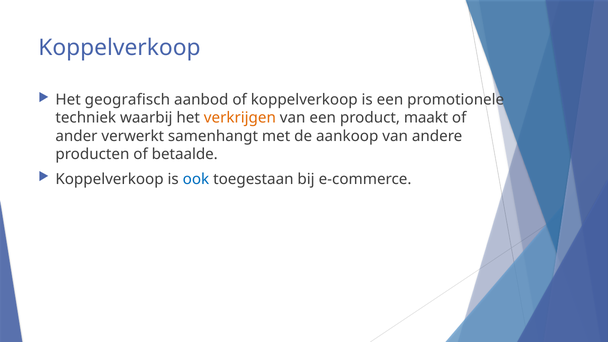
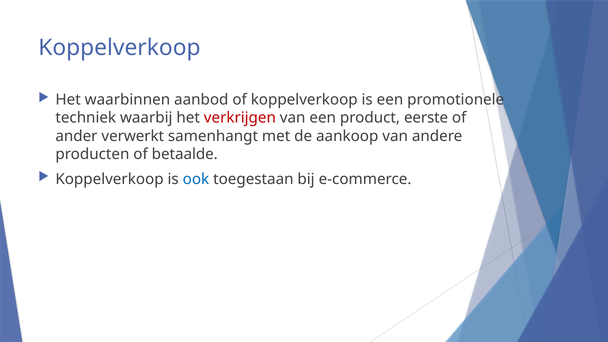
geografisch: geografisch -> waarbinnen (127, 100)
verkrijgen colour: orange -> red (240, 118)
maakt: maakt -> eerste (426, 118)
